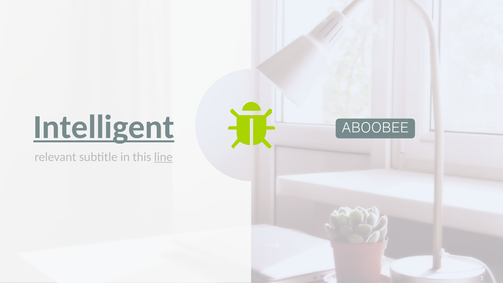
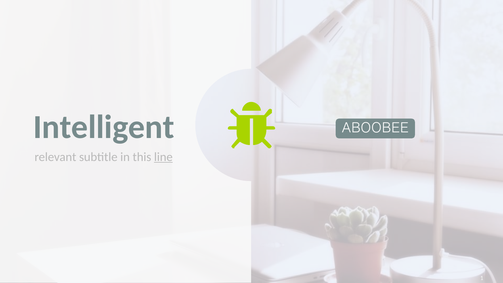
Intelligent underline: present -> none (104, 127)
